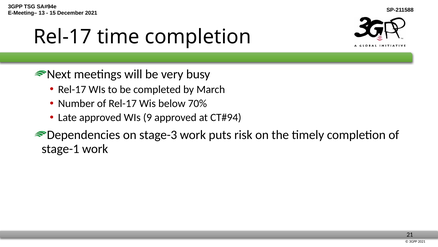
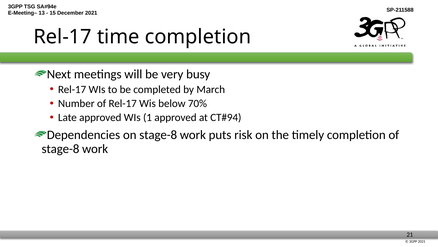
9: 9 -> 1 (148, 117)
on stage-3: stage-3 -> stage-8 (158, 135)
stage-1: stage-1 -> stage-8 (60, 149)
